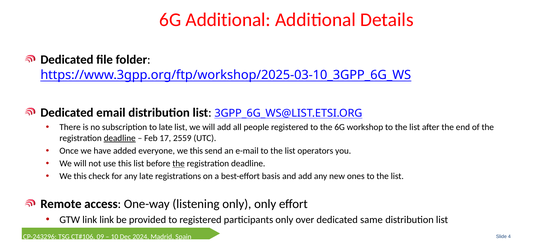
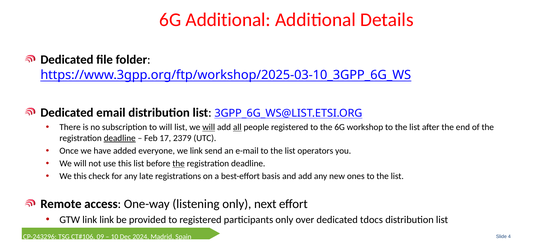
to late: late -> will (166, 127)
will underline: none -> present (209, 127)
all underline: none -> present (237, 127)
2559: 2559 -> 2379 (182, 138)
everyone we this: this -> link (196, 151)
only only: only -> next (265, 204)
same: same -> tdocs (371, 219)
